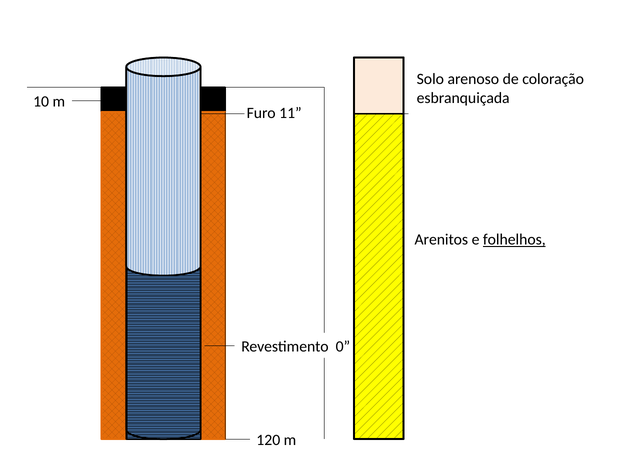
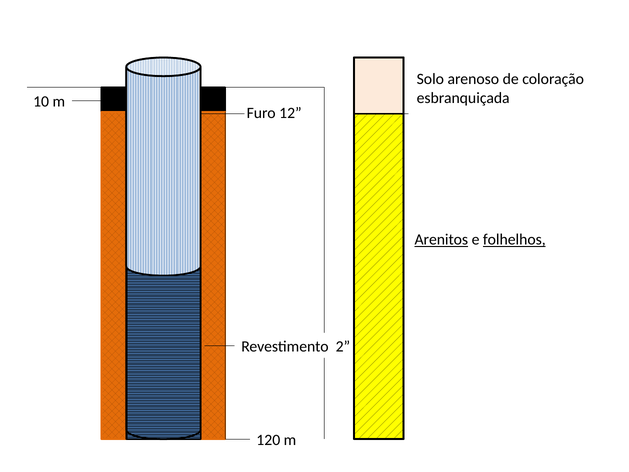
11: 11 -> 12 (290, 113)
Arenitos underline: none -> present (441, 240)
0: 0 -> 2 (343, 346)
